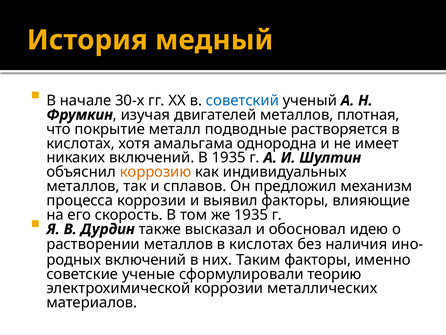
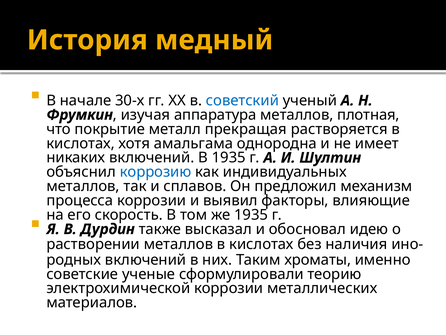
двигателей: двигателей -> аппаратура (215, 115)
подводные: подводные -> прекращая (246, 129)
коррозию colour: orange -> blue (156, 172)
Таким факторы: факторы -> хроматы (318, 259)
